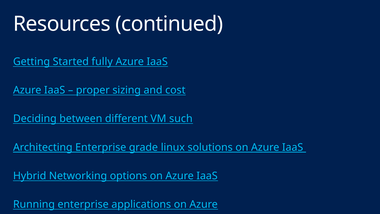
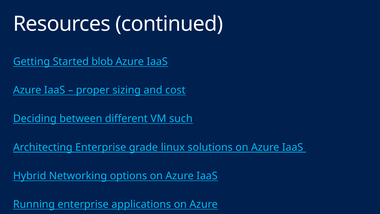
fully: fully -> blob (102, 62)
